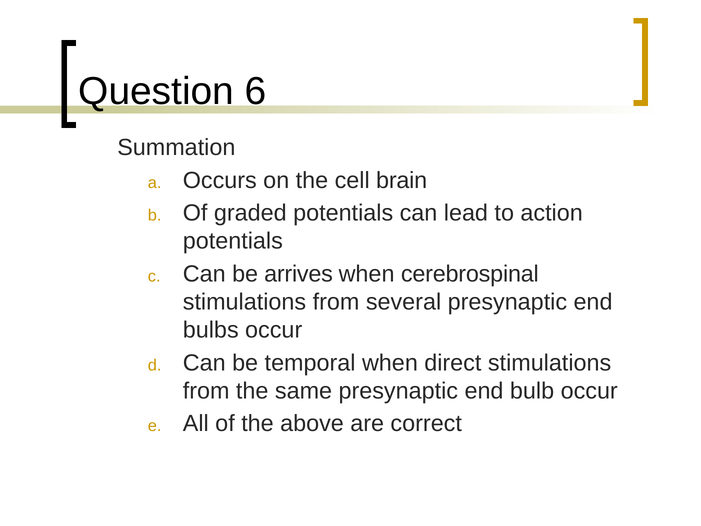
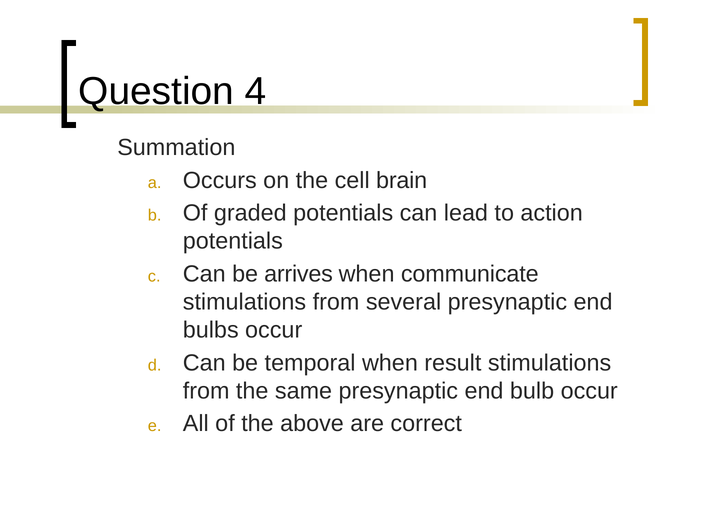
6: 6 -> 4 (256, 92)
cerebrospinal: cerebrospinal -> communicate (470, 274)
direct: direct -> result (453, 363)
